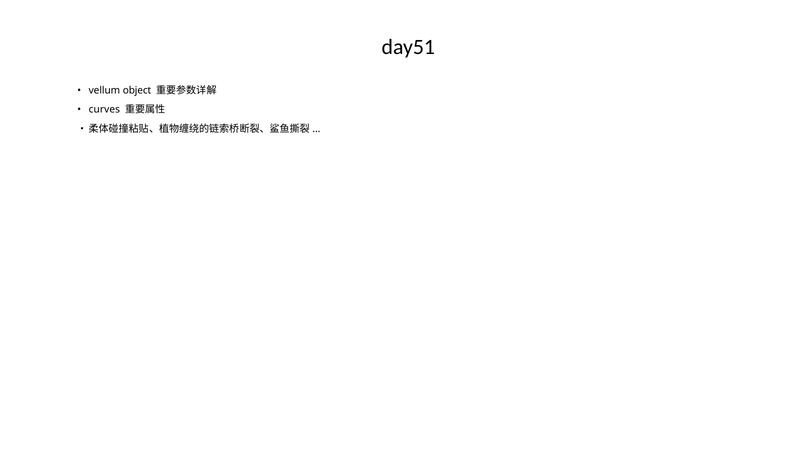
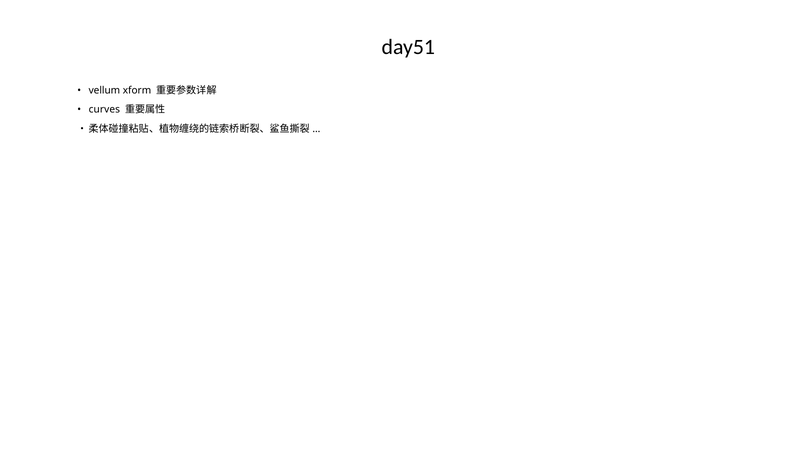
object: object -> xform (137, 90)
